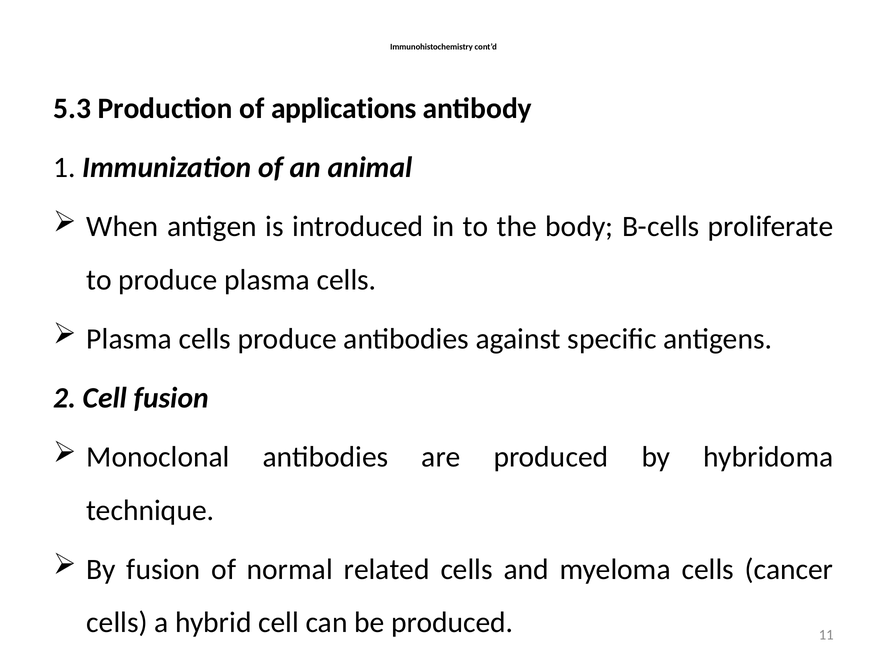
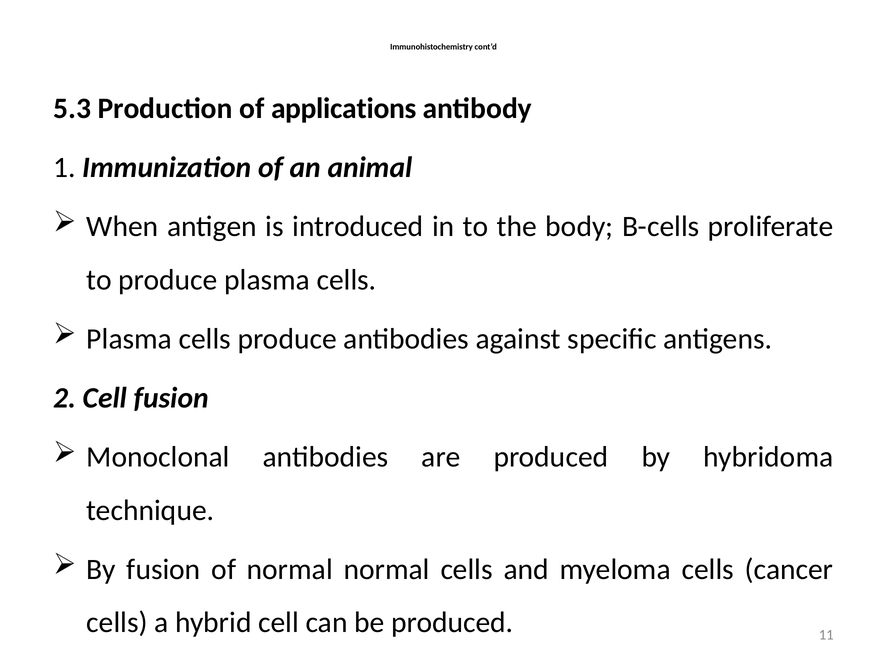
normal related: related -> normal (387, 570)
